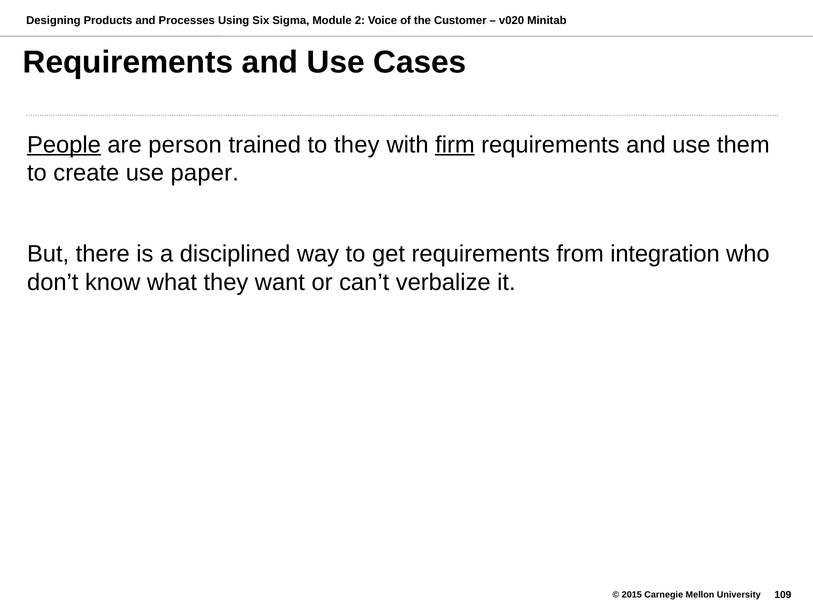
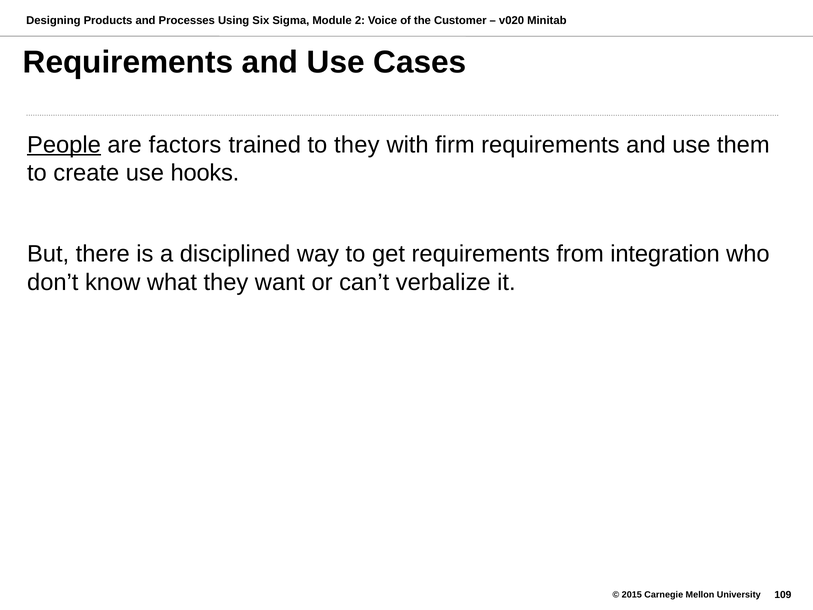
person: person -> factors (185, 145)
firm underline: present -> none (455, 145)
paper: paper -> hooks (205, 173)
